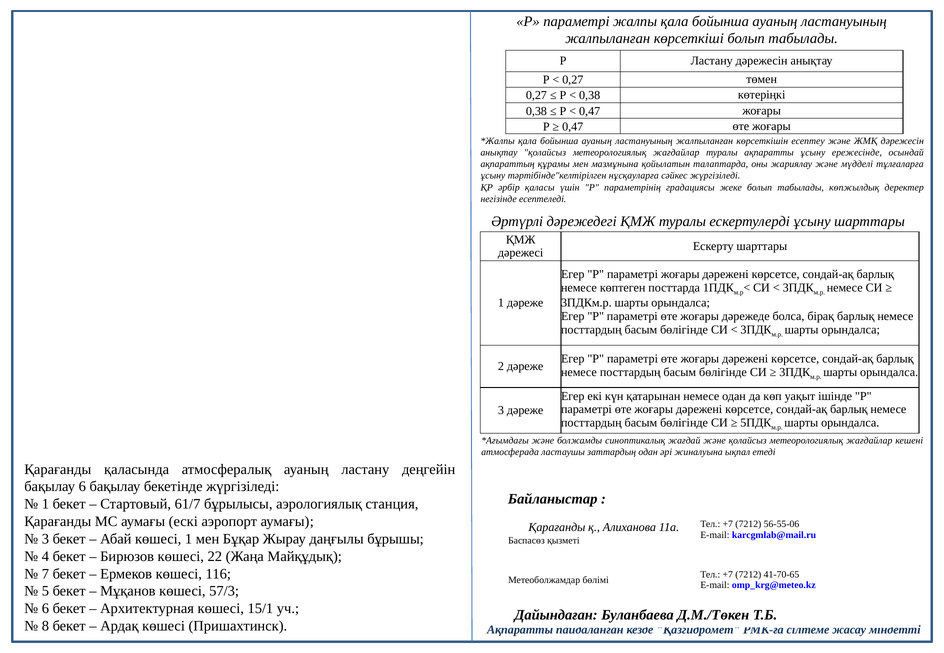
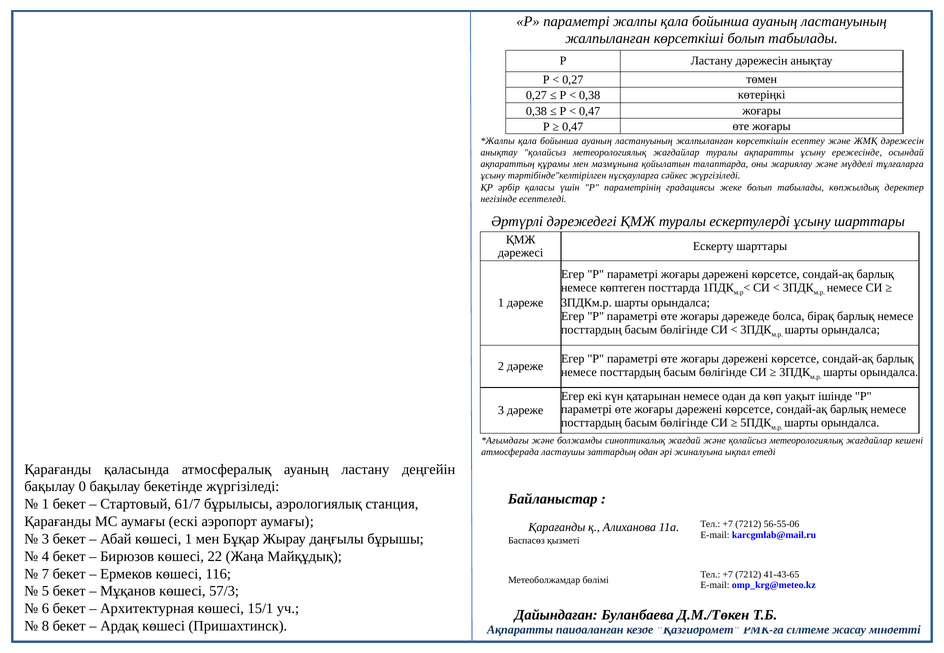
бақылау 6: 6 -> 0 (82, 487)
41-70-65: 41-70-65 -> 41-43-65 (782, 575)
